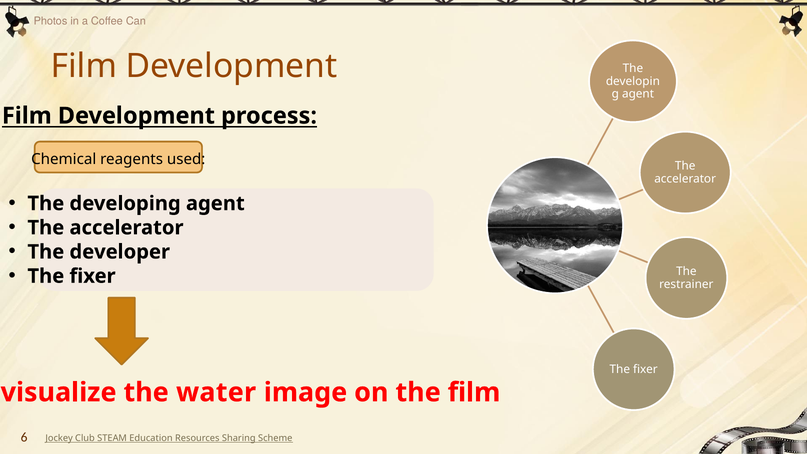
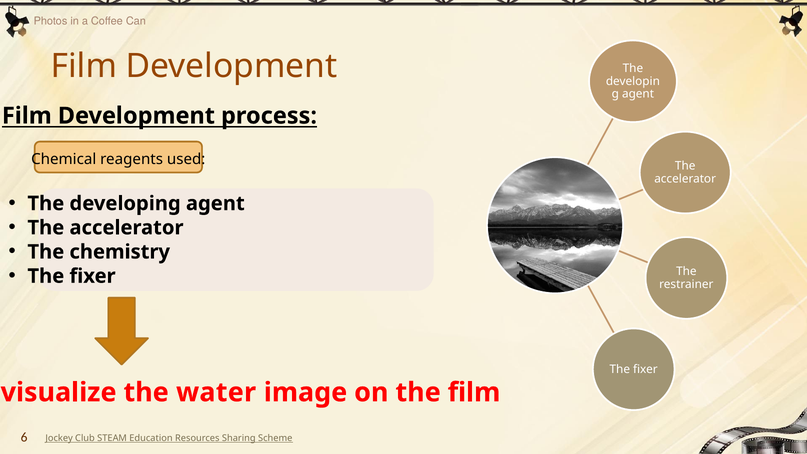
developer: developer -> chemistry (120, 252)
